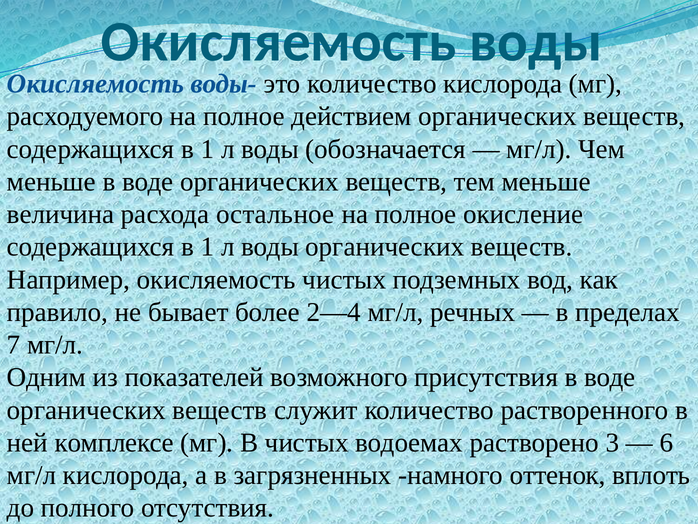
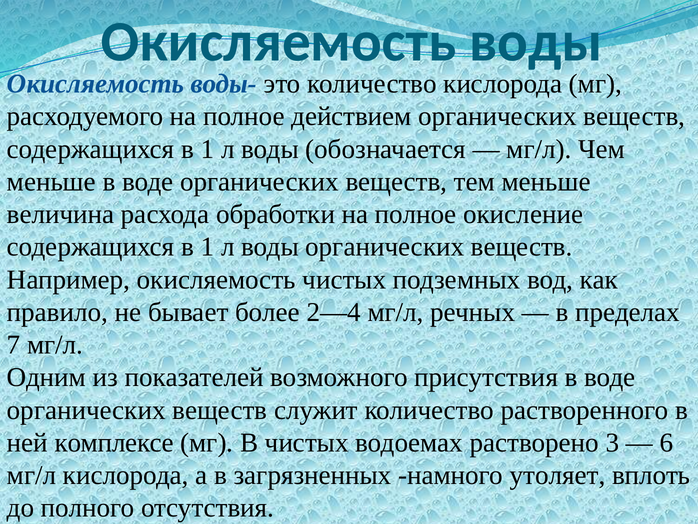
остальное: остальное -> обработки (276, 214)
оттенок: оттенок -> утоляет (558, 475)
